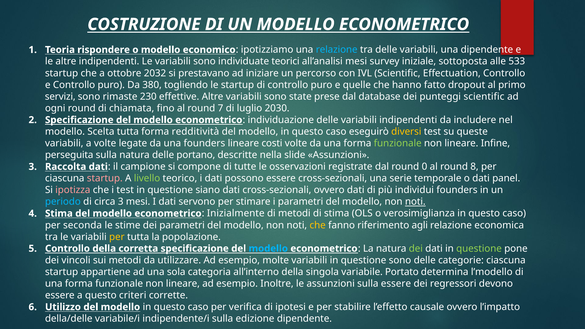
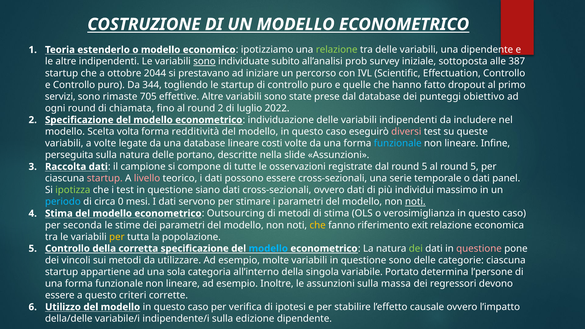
rispondere: rispondere -> estenderlo (104, 50)
relazione colour: light blue -> light green (337, 50)
sono underline: none -> present (204, 61)
teorici: teorici -> subito (286, 61)
all’analisi mesi: mesi -> prob (356, 61)
533: 533 -> 387 (517, 61)
2032: 2032 -> 2044 (155, 73)
380: 380 -> 344 (152, 85)
230: 230 -> 705 (148, 97)
punteggi scientific: scientific -> obiettivo (484, 97)
round 7: 7 -> 2 (221, 108)
2030: 2030 -> 2022 (277, 108)
Scelta tutta: tutta -> volta (128, 132)
diversi colour: yellow -> pink (406, 132)
una founders: founders -> database (204, 143)
funzionale colour: light green -> light blue (398, 143)
dal round 0: 0 -> 5 (424, 167)
al round 8: 8 -> 5 (474, 167)
livello colour: light green -> pink (147, 178)
ipotizza colour: pink -> light green (73, 190)
individui founders: founders -> massimo (457, 190)
circa 3: 3 -> 0 (121, 202)
Inizialmente: Inizialmente -> Outsourcing (236, 213)
agli: agli -> exit (420, 225)
questione colour: light green -> pink (479, 249)
l’modello: l’modello -> l’persone (492, 272)
sulla essere: essere -> massa (396, 284)
